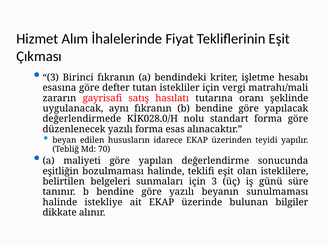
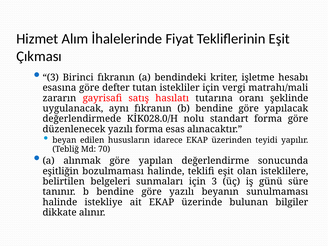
maliyeti: maliyeti -> alınmak (82, 161)
